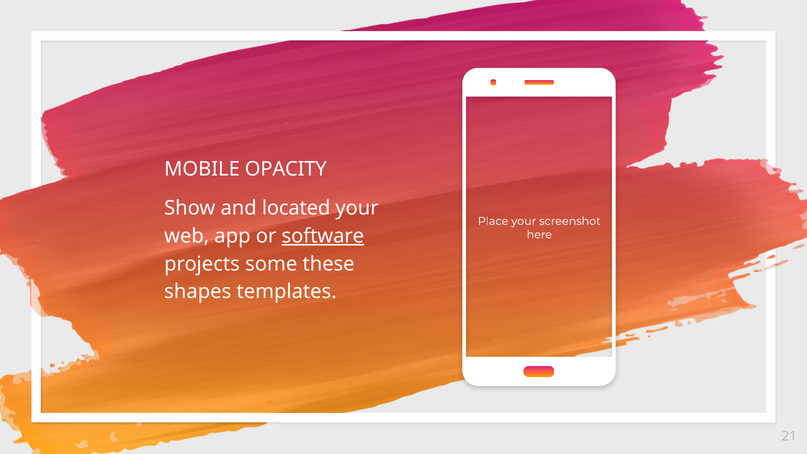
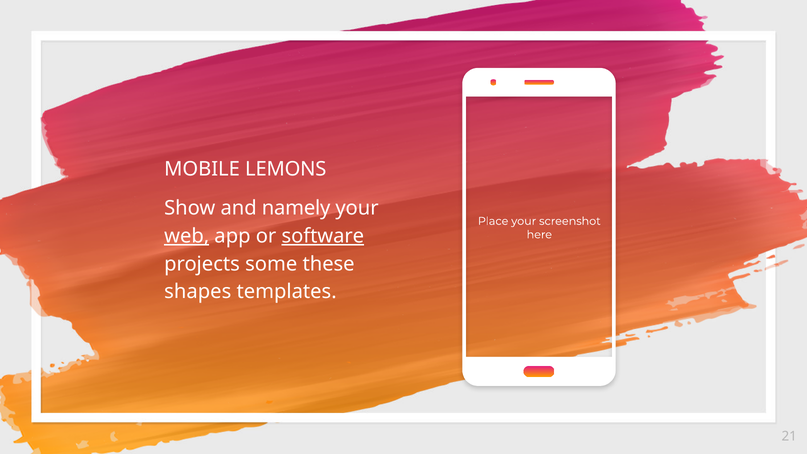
OPACITY: OPACITY -> LEMONS (286, 169)
located: located -> namely (296, 208)
web underline: none -> present (187, 236)
